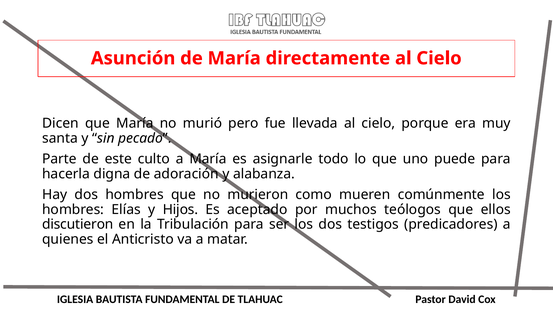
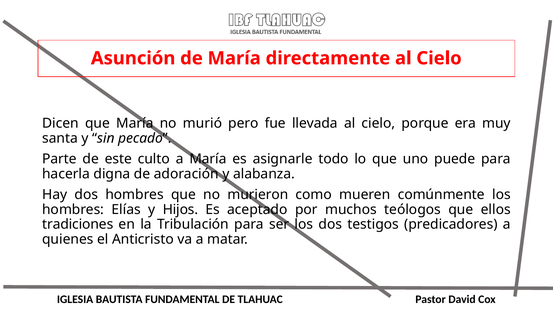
discutieron: discutieron -> tradiciones (78, 224)
